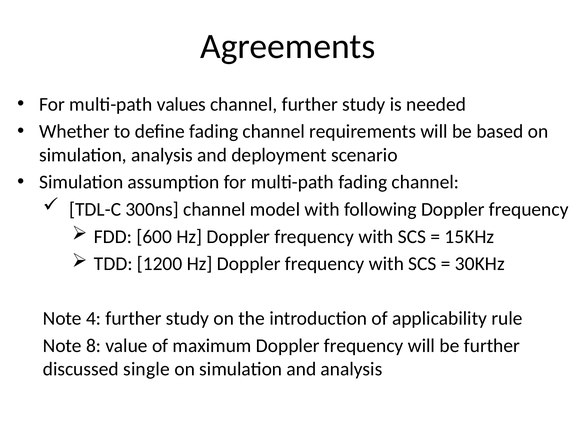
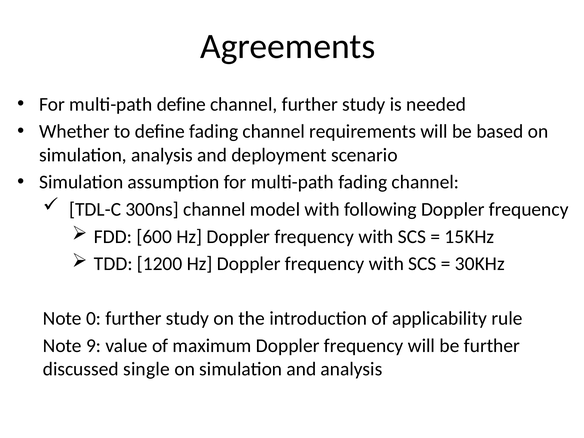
multi-path values: values -> define (181, 104)
4: 4 -> 0 (94, 318)
8: 8 -> 9 (94, 346)
